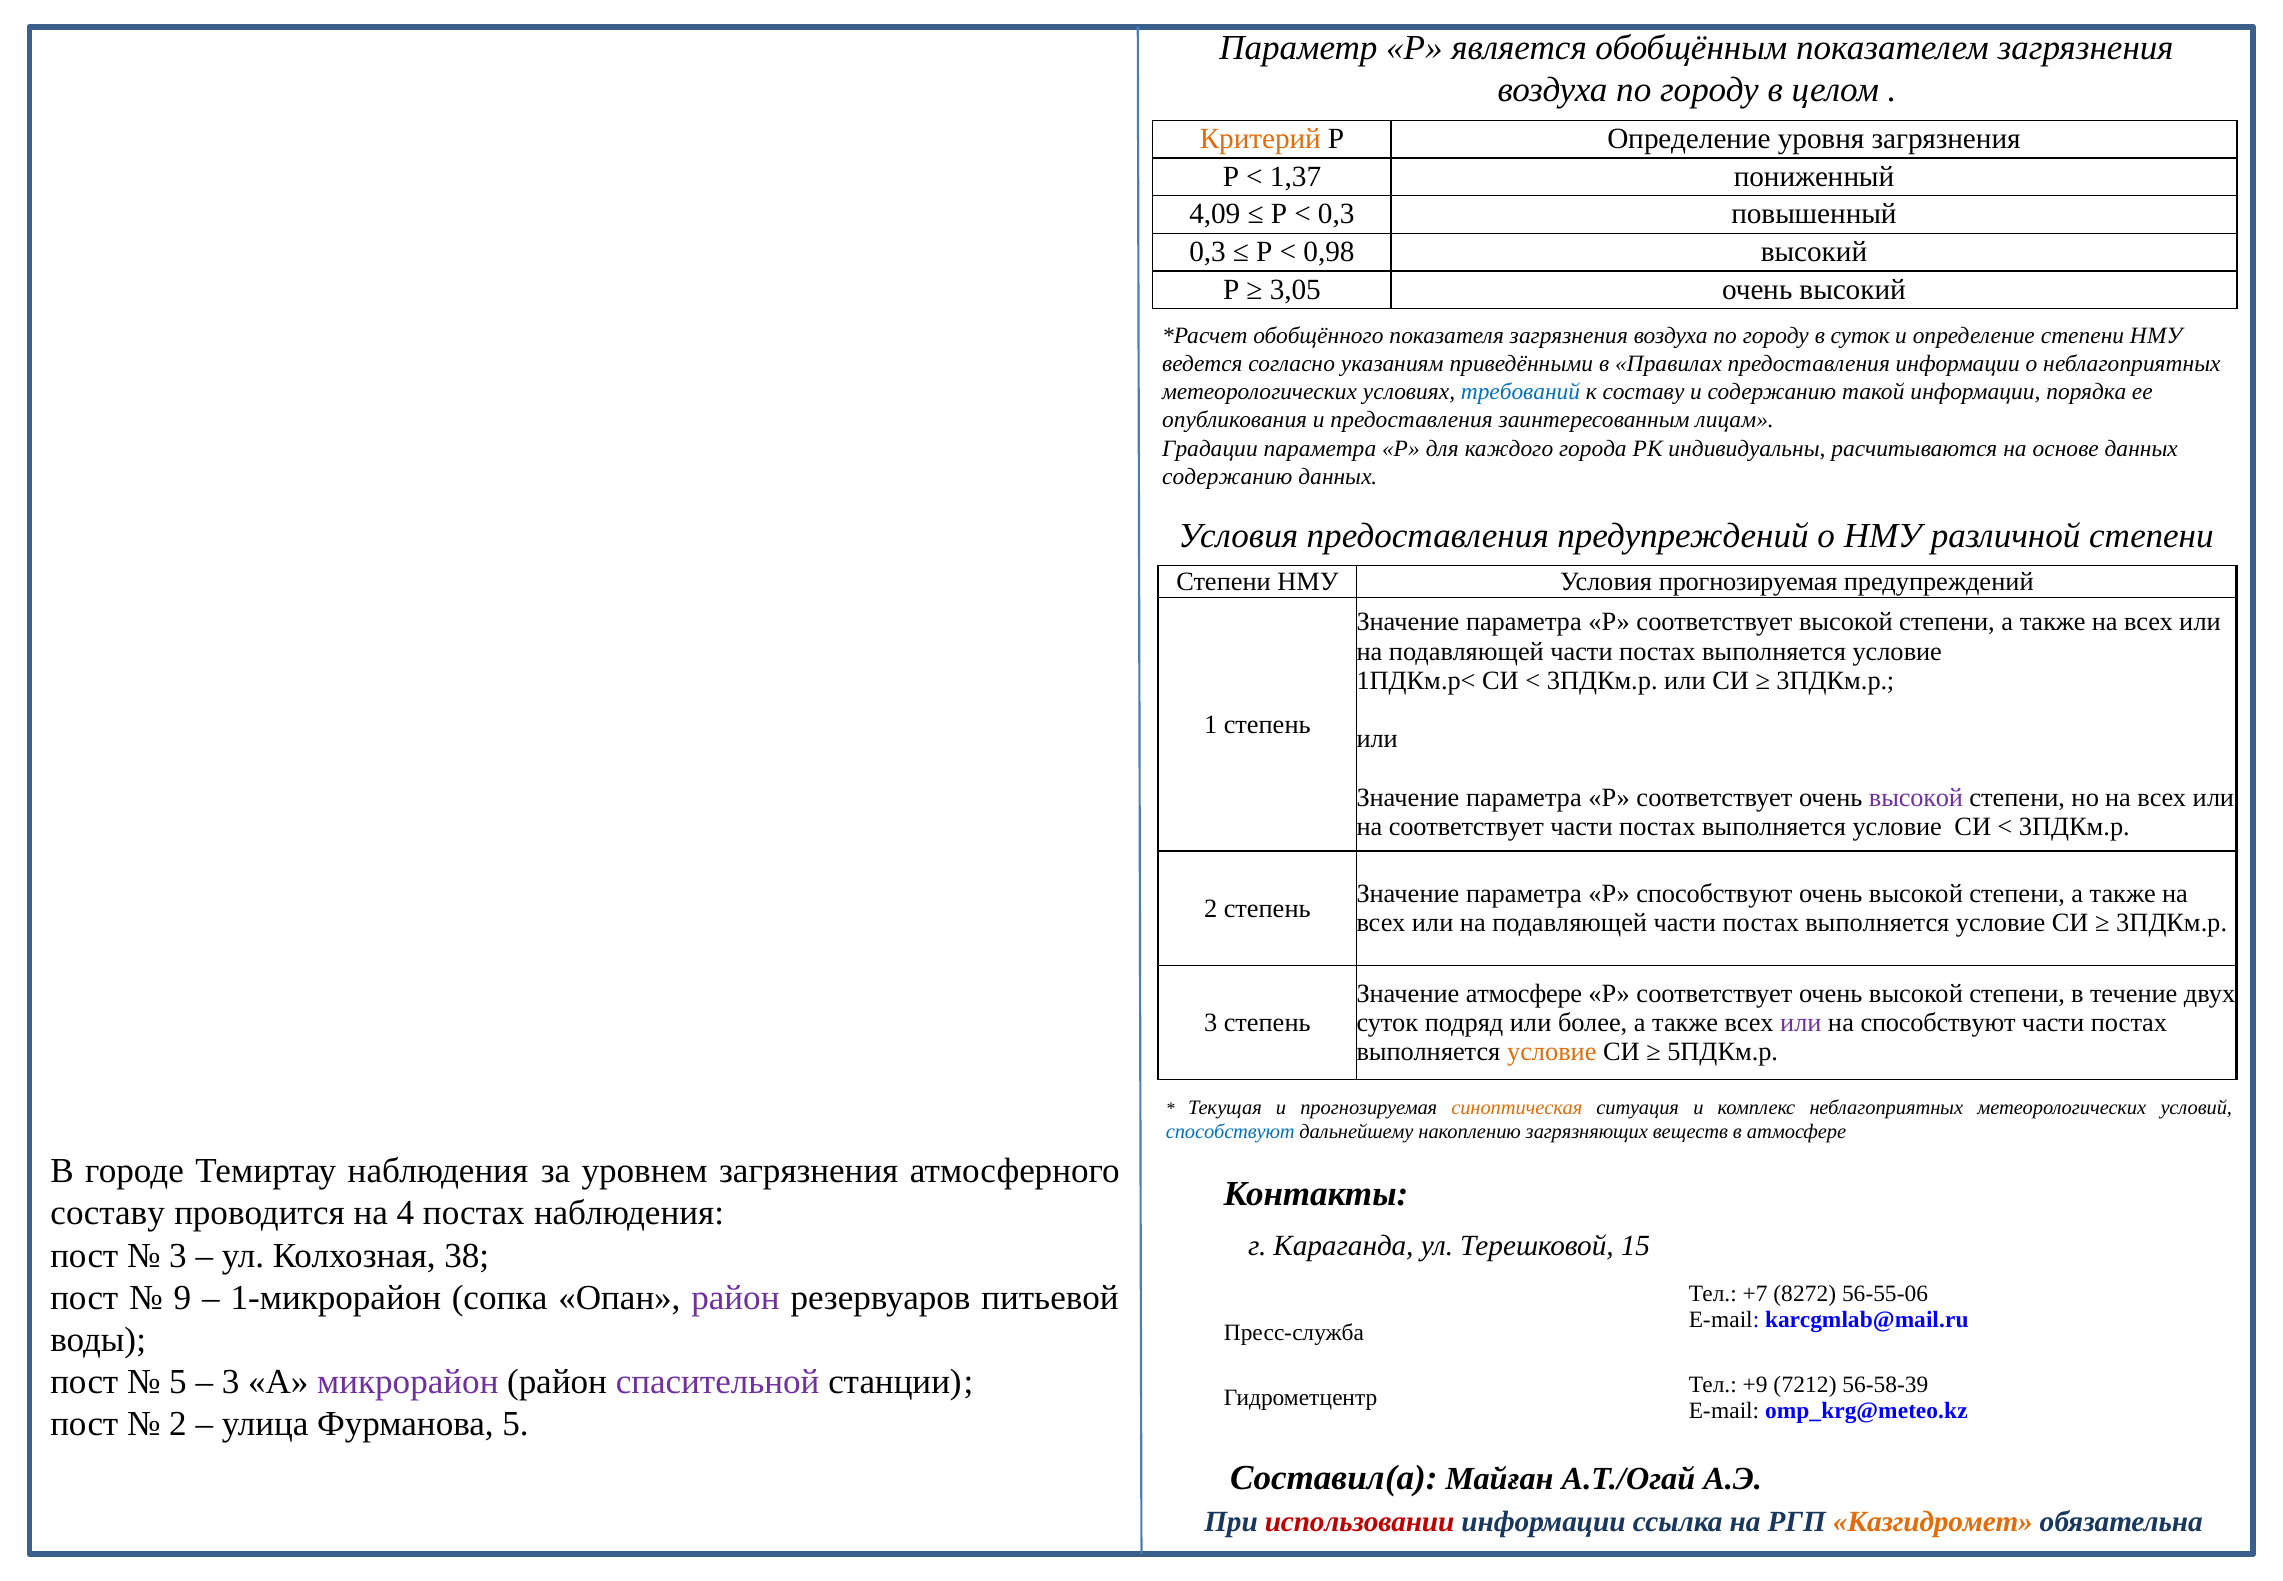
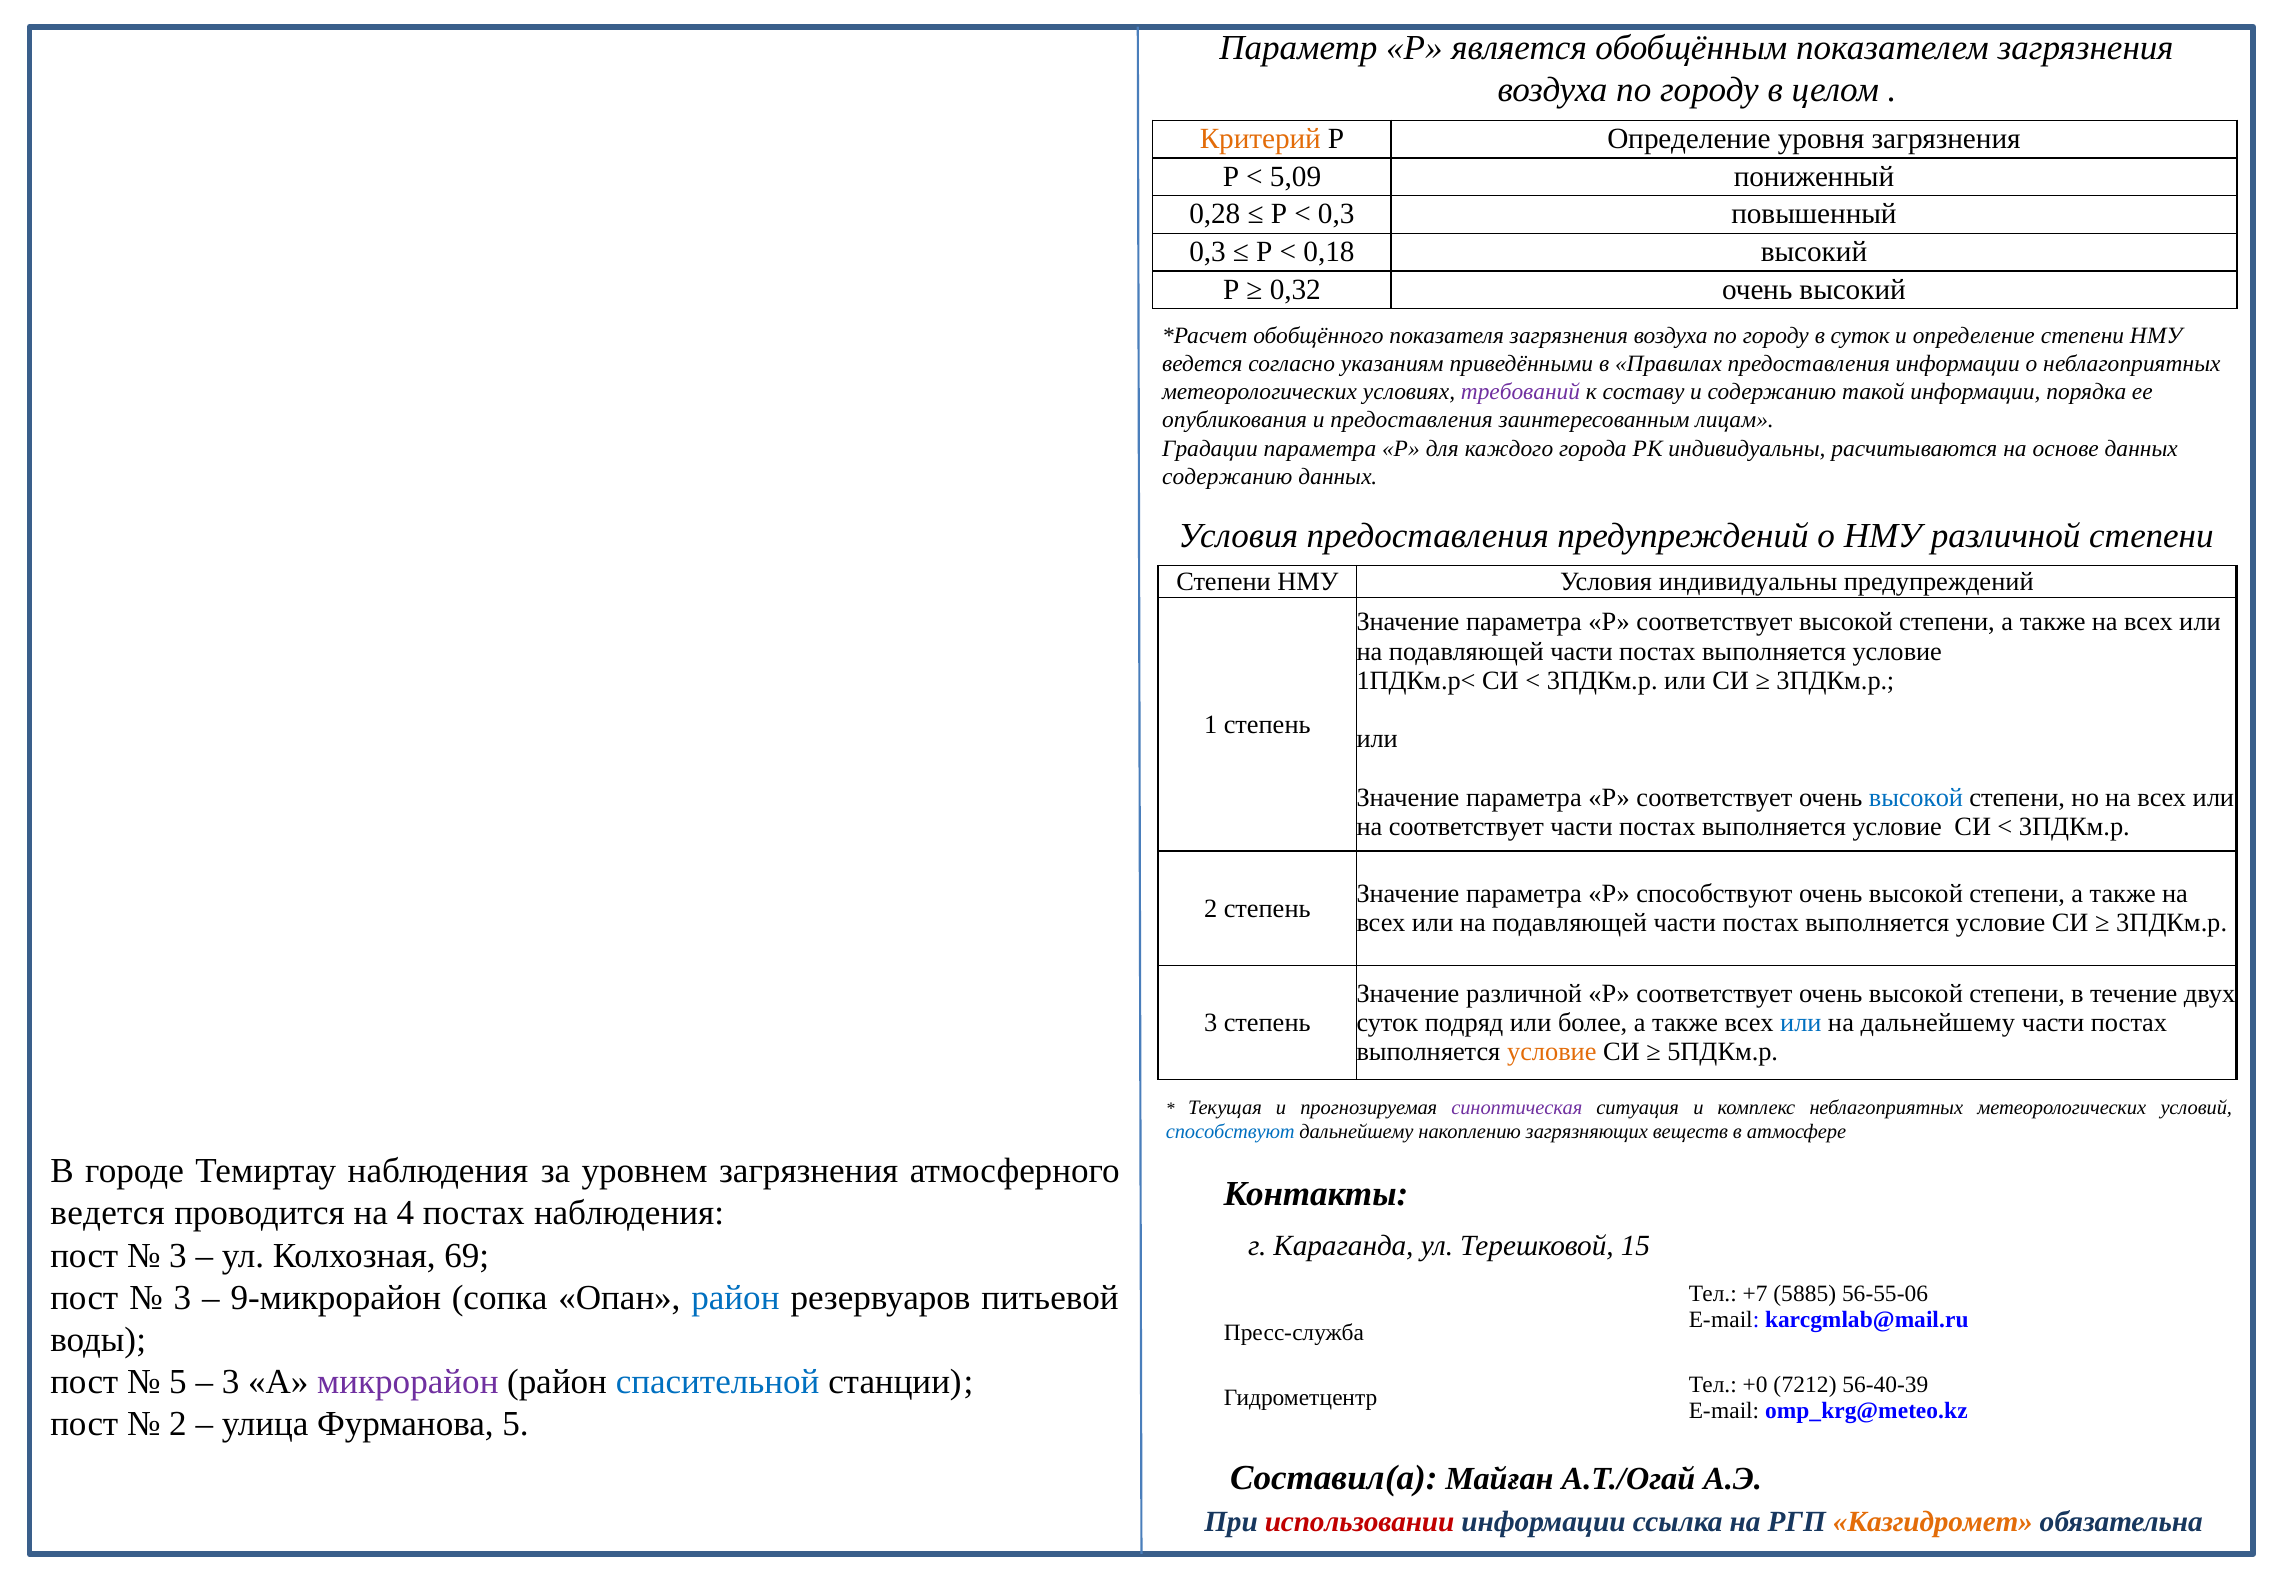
1,37: 1,37 -> 5,09 (1296, 177)
4,09: 4,09 -> 0,28 (1215, 214)
0,98: 0,98 -> 0,18 (1329, 252)
3,05: 3,05 -> 0,32 (1295, 290)
требований colour: blue -> purple (1520, 392)
Условия прогнозируемая: прогнозируемая -> индивидуальны (1748, 582)
высокой colour: purple -> blue (1916, 797)
Значение атмосфере: атмосфере -> различной (1524, 993)
или colour: purple -> blue (1801, 1022)
на способствуют: способствуют -> дальнейшему (1938, 1022)
синоптическая colour: orange -> purple (1517, 1107)
составу: составу -> ведется (108, 1213)
38: 38 -> 69 (467, 1255)
9: 9 -> 3 (182, 1297)
1-микрорайон: 1-микрорайон -> 9-микрорайон (336, 1297)
район colour: purple -> blue (735, 1297)
8272: 8272 -> 5885 (1805, 1293)
спасительной colour: purple -> blue (718, 1382)
+9: +9 -> +0 (1755, 1385)
56-58-39: 56-58-39 -> 56-40-39 (1885, 1385)
